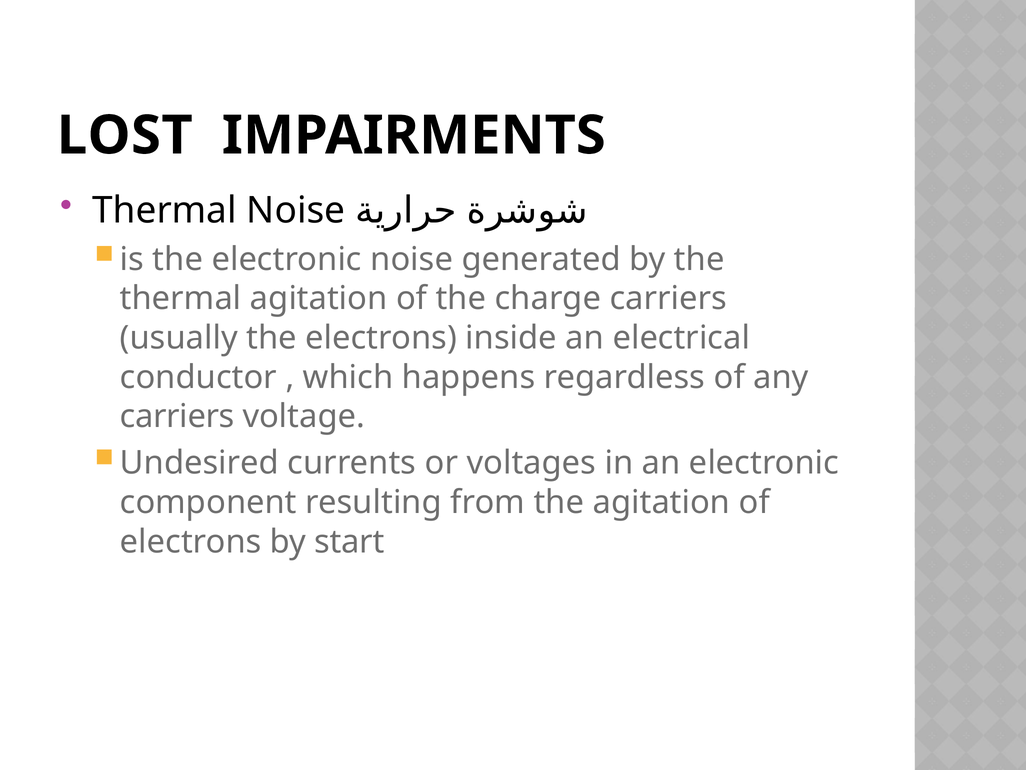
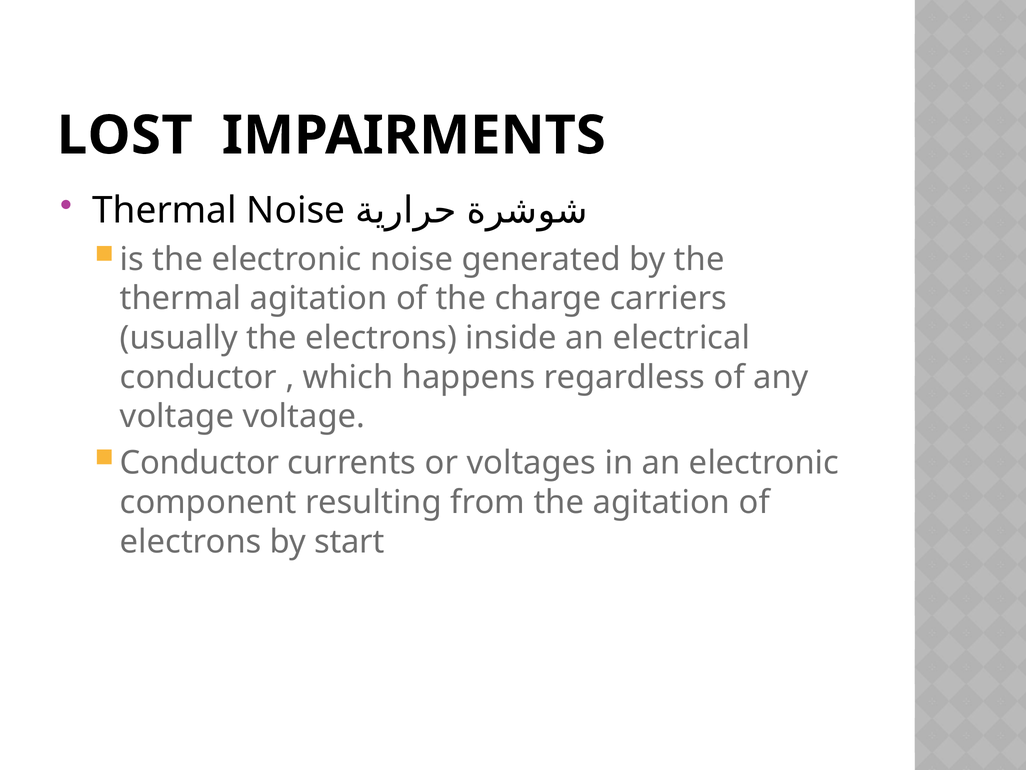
carriers: carriers -> voltage (177, 416)
Undesired: Undesired -> Conductor (200, 463)
